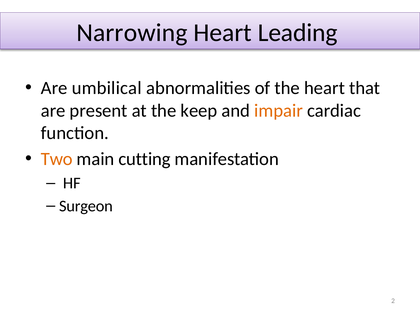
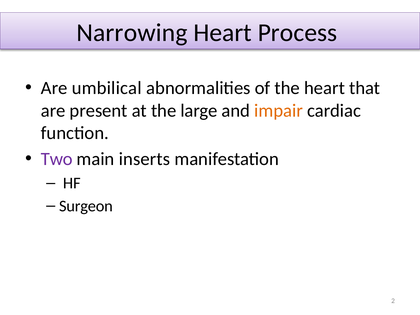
Leading: Leading -> Process (297, 33)
keep: keep -> large (199, 111)
Two colour: orange -> purple (57, 159)
cutting: cutting -> inserts (144, 159)
